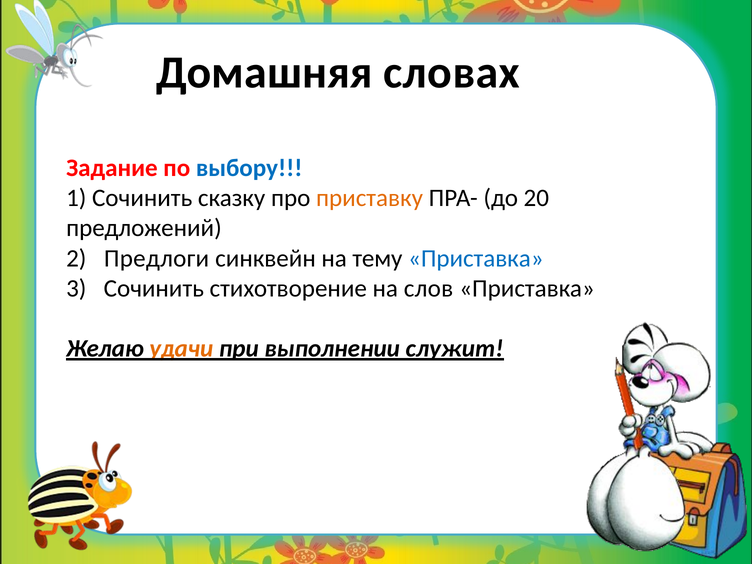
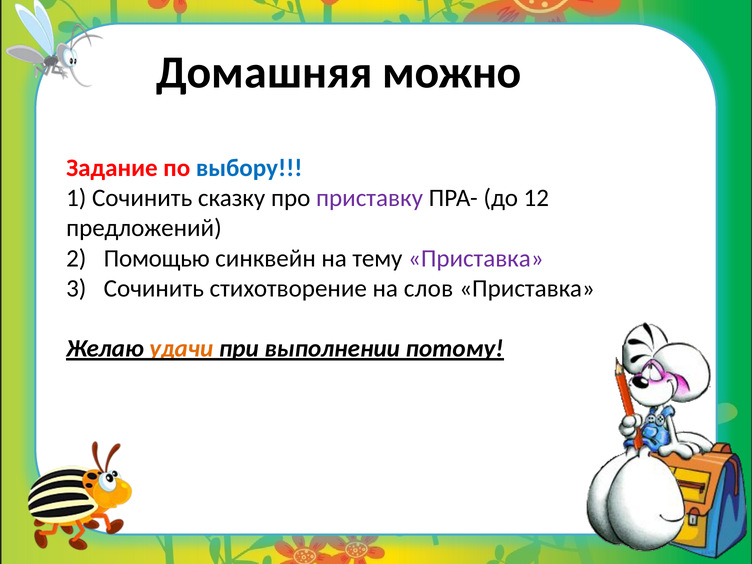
словах: словах -> можно (452, 73)
приставку colour: orange -> purple (370, 198)
20: 20 -> 12 (536, 198)
Предлоги: Предлоги -> Помощью (157, 258)
Приставка colour: blue -> purple (476, 258)
служит: служит -> потому (455, 349)
